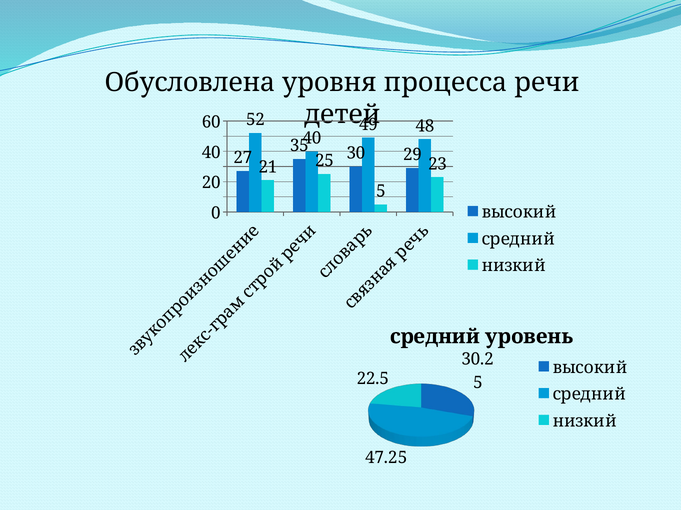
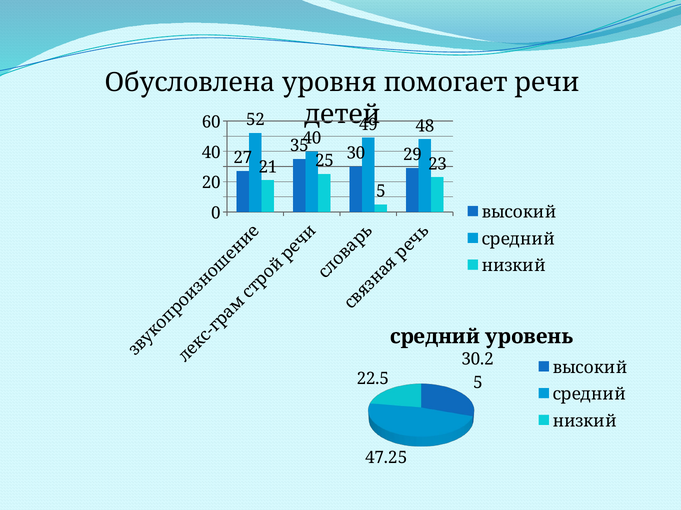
процесса: процесса -> помогает (446, 83)
